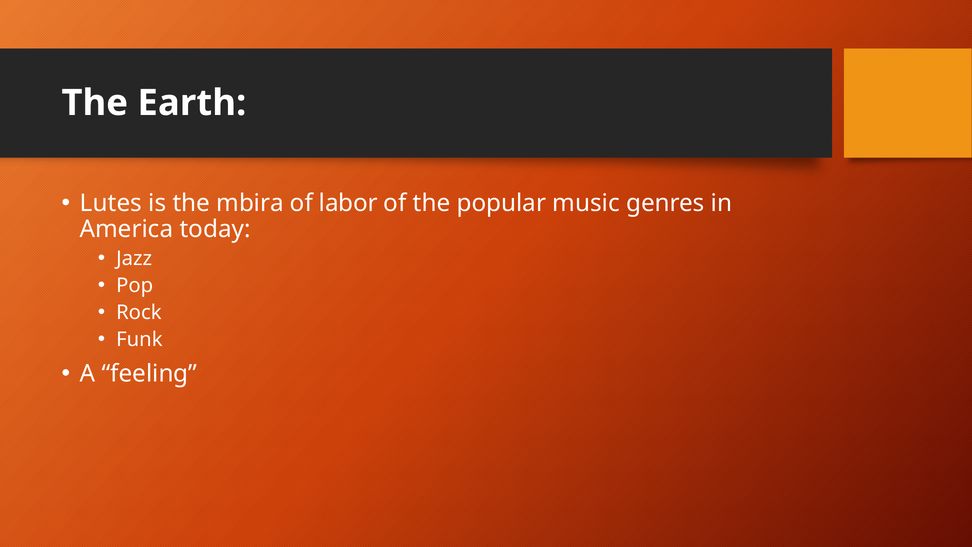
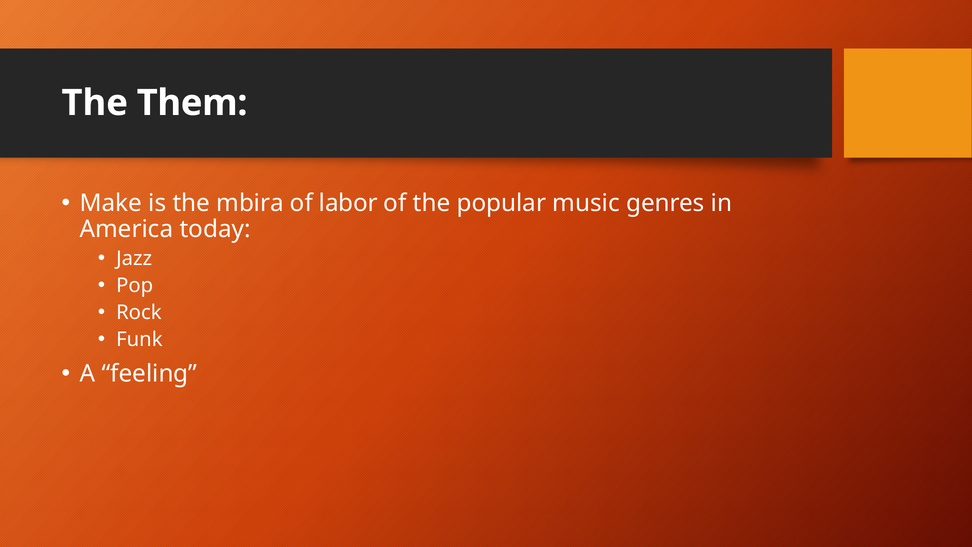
Earth: Earth -> Them (192, 103)
Lutes: Lutes -> Make (111, 203)
